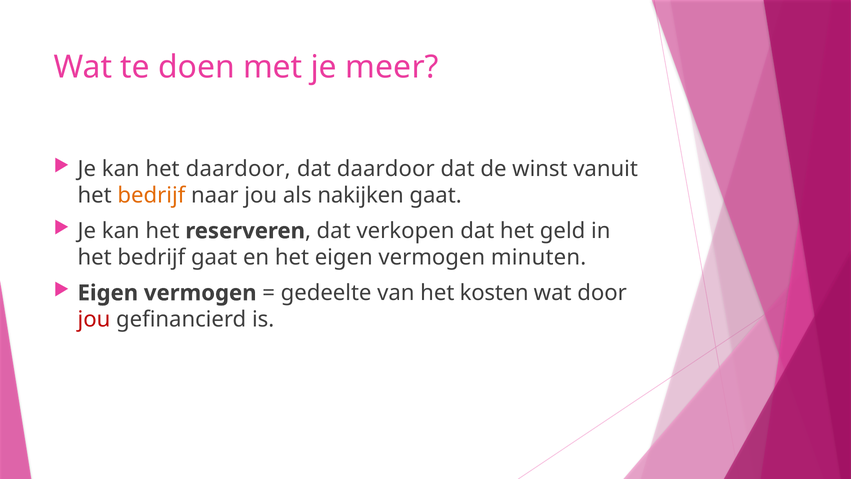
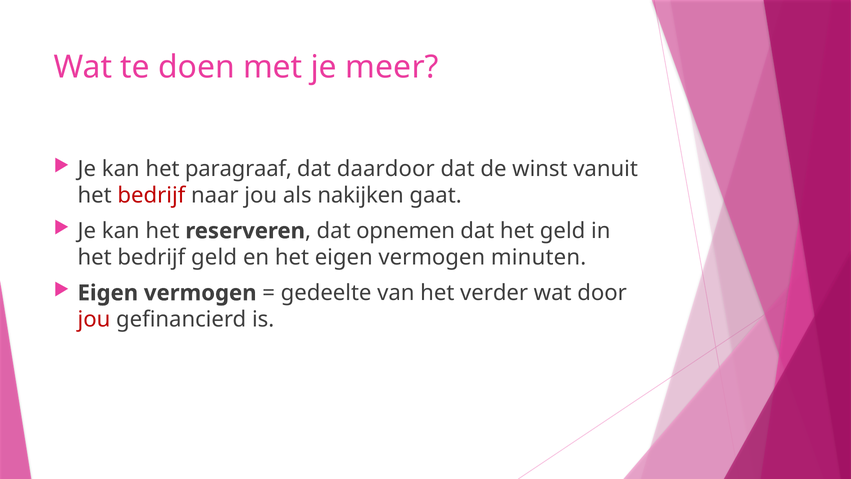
het daardoor: daardoor -> paragraaf (238, 169)
bedrijf colour: orange -> red (151, 195)
verkopen: verkopen -> opnemen (406, 231)
bedrijf gaat: gaat -> geld (214, 257)
kosten: kosten -> verder (494, 293)
